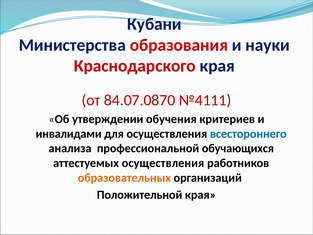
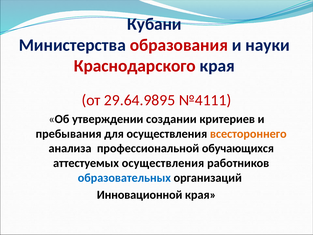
84.07.0870: 84.07.0870 -> 29.64.9895 (140, 100)
обучения: обучения -> создании (171, 119)
инвалидами: инвалидами -> пребывания (69, 134)
всестороннего colour: blue -> orange (248, 134)
образовательных colour: orange -> blue (124, 178)
Положительной: Положительной -> Инновационной (140, 195)
